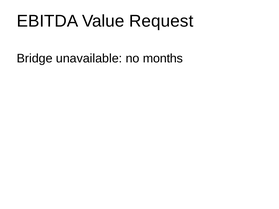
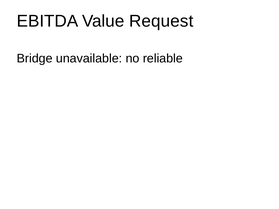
months: months -> reliable (163, 59)
